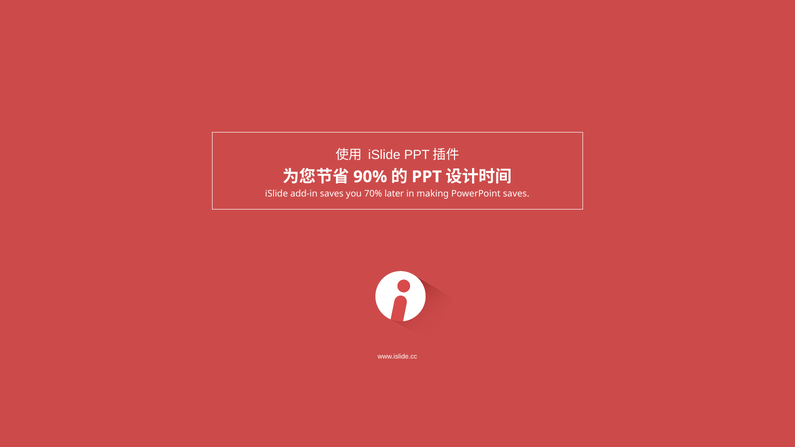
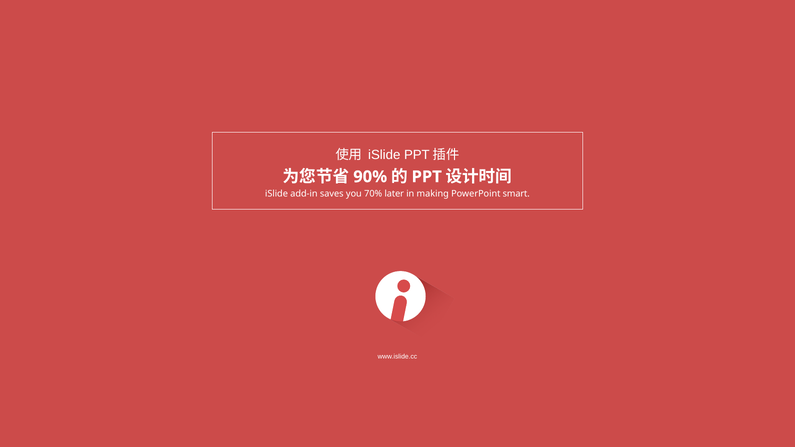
PowerPoint saves: saves -> smart (516, 194)
